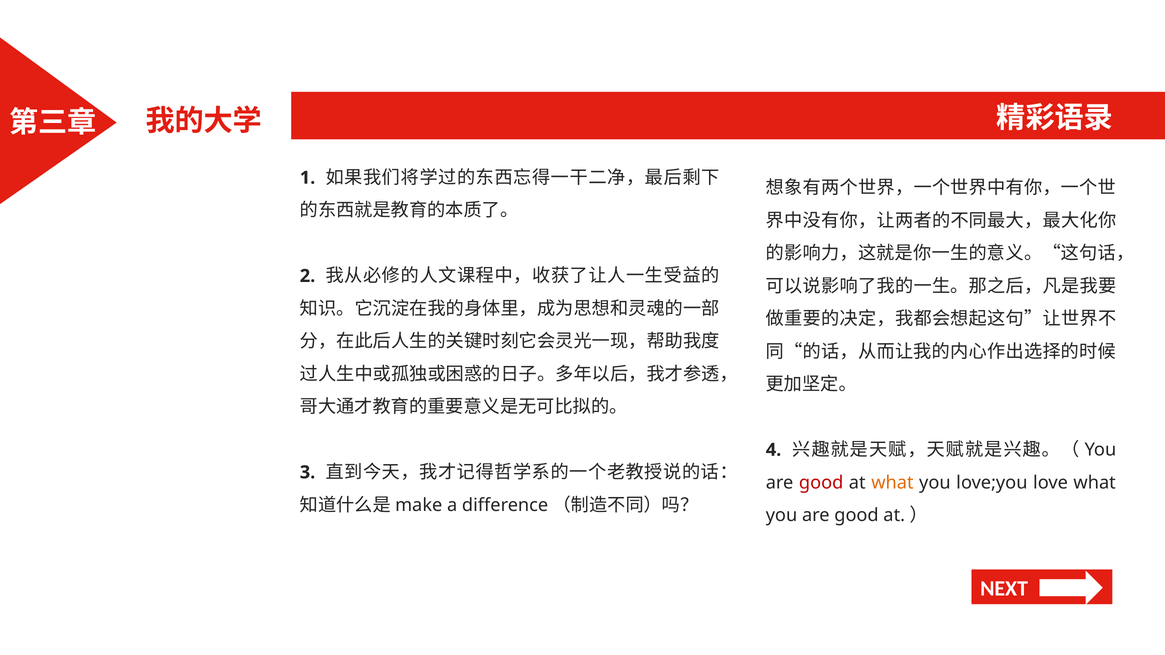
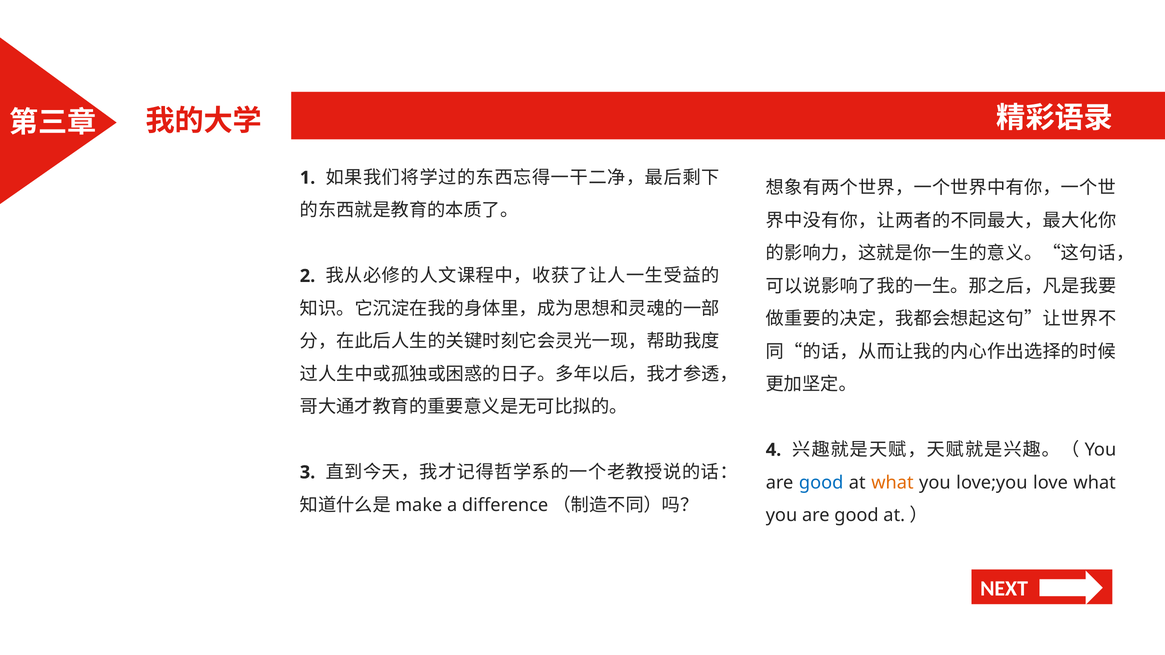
good colour: red -> blue (821, 483)
